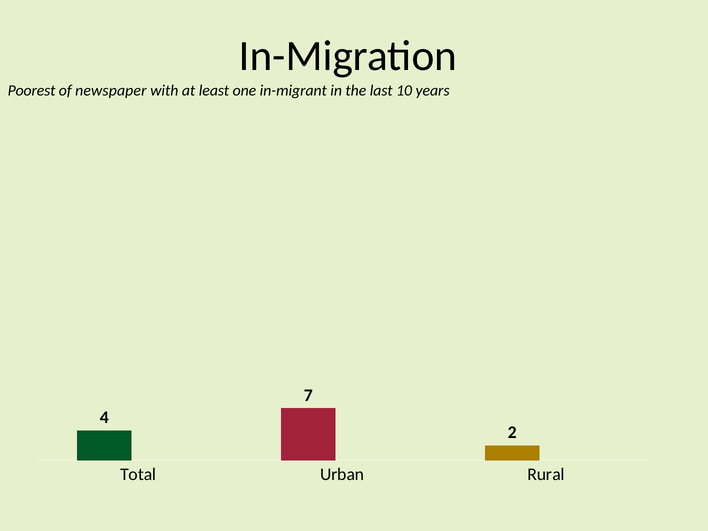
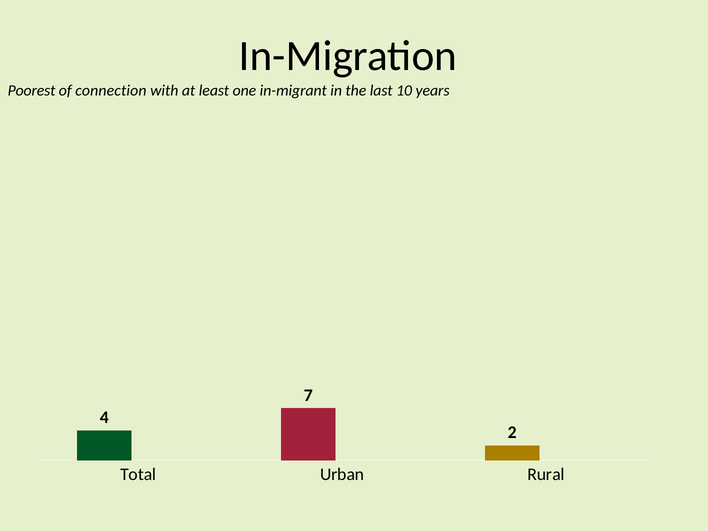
newspaper: newspaper -> connection (111, 91)
